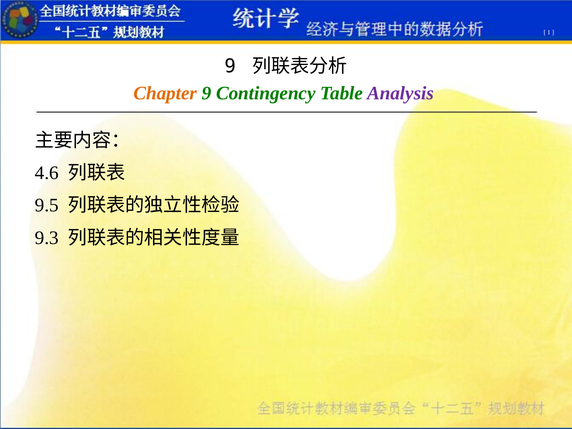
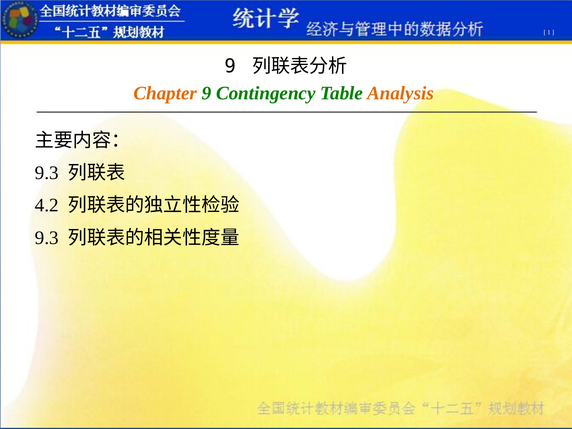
Analysis colour: purple -> orange (400, 93)
4.6: 4.6 -> 9.3 (47, 173)
9.5: 9.5 -> 4.2 (47, 205)
